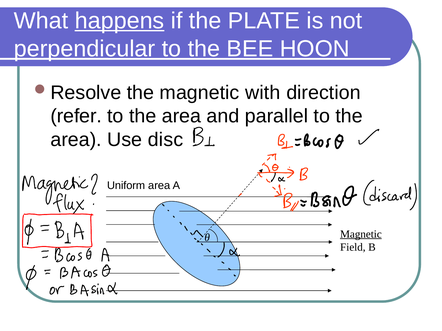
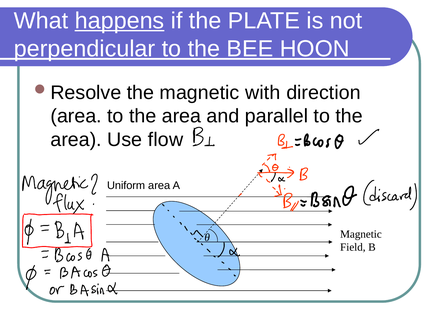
refer: refer -> area (76, 116)
disc: disc -> flow (166, 140)
Magnetic underline: present -> none (361, 234)
